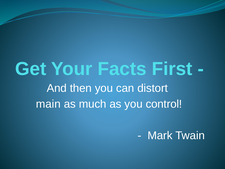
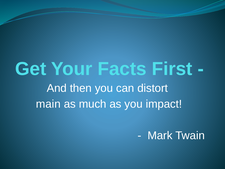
control: control -> impact (164, 104)
